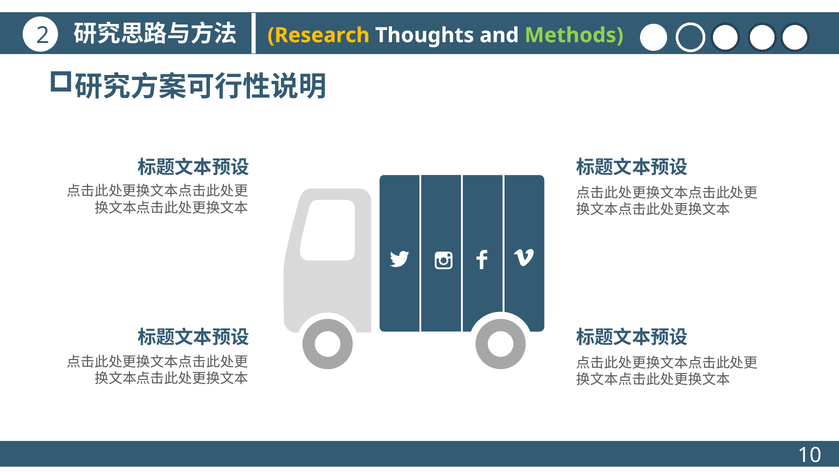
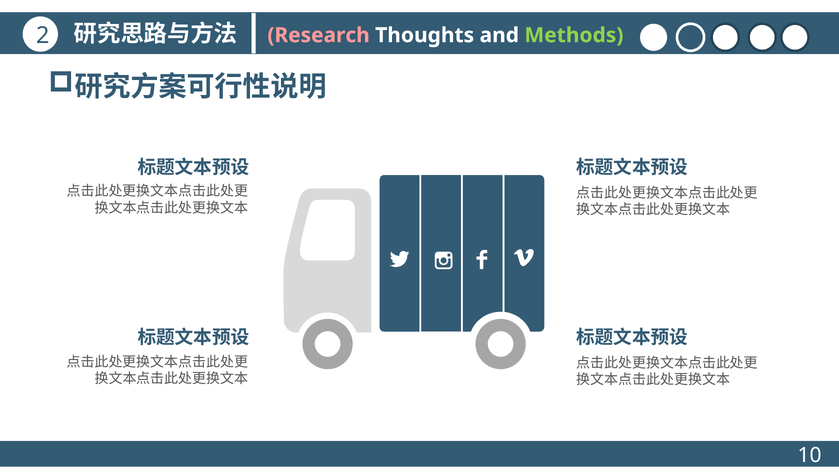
Research colour: yellow -> pink (319, 35)
